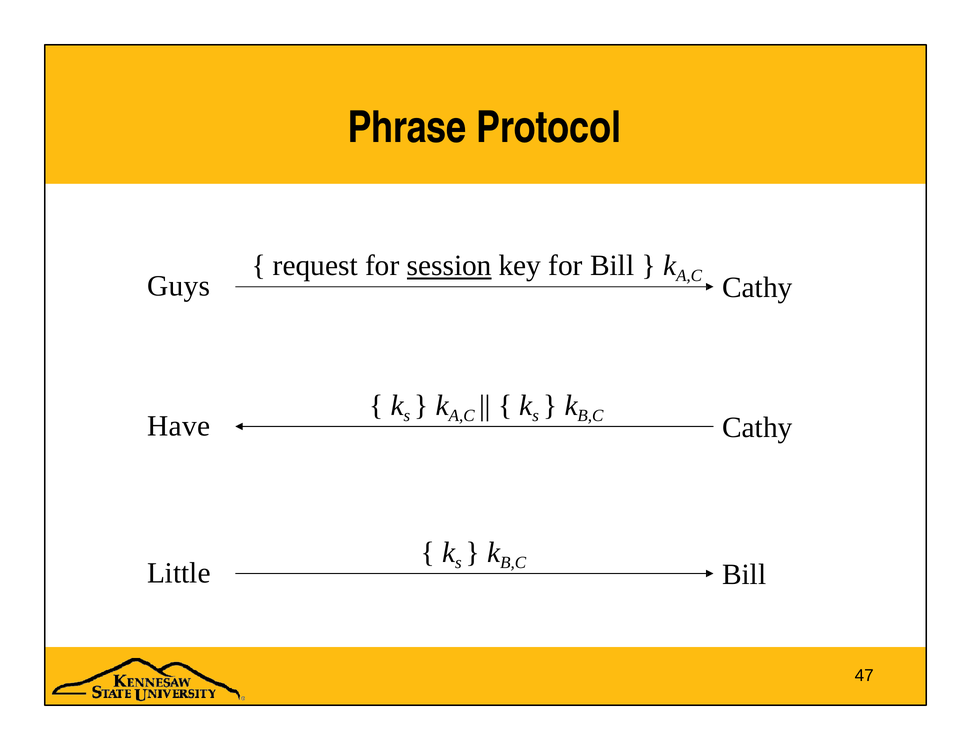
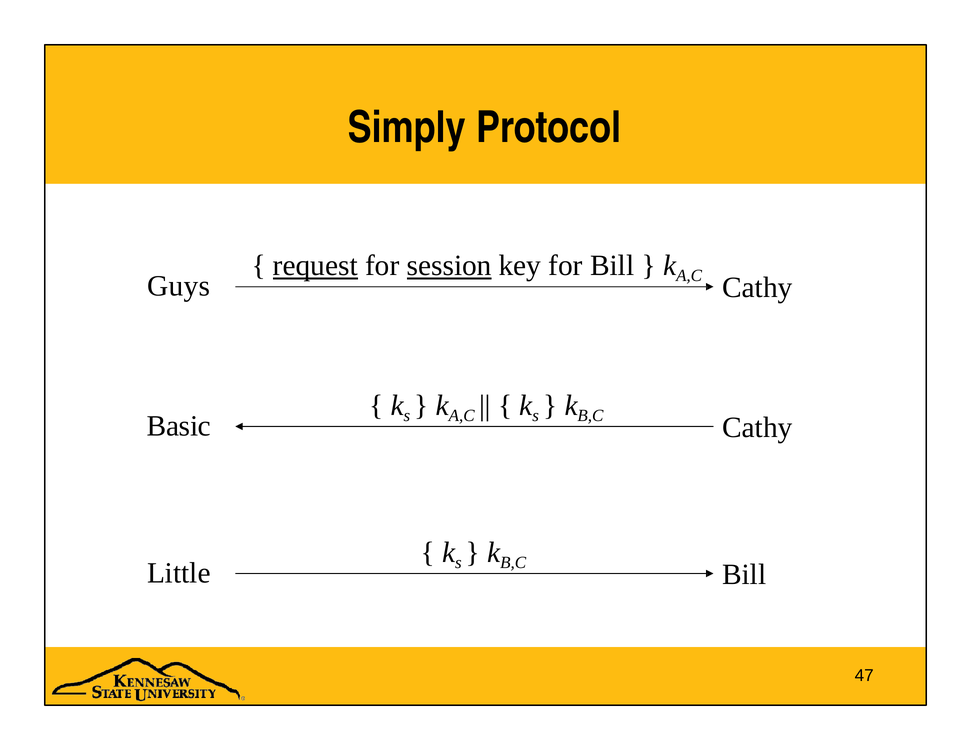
Phrase: Phrase -> Simply (407, 128)
request underline: none -> present (315, 266)
Have: Have -> Basic (179, 426)
